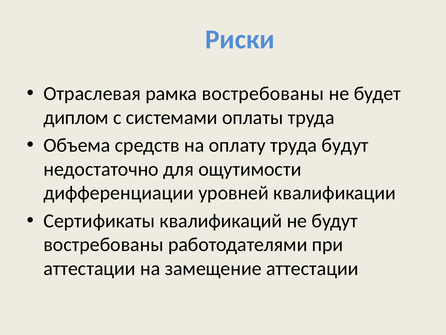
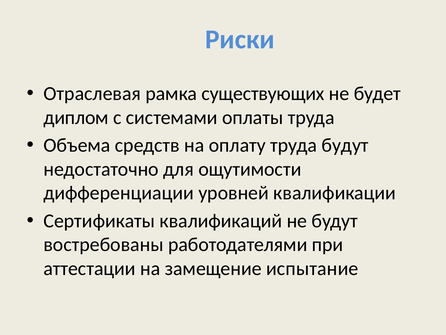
рамка востребованы: востребованы -> существующих (263, 94)
замещение аттестации: аттестации -> испытание (312, 268)
